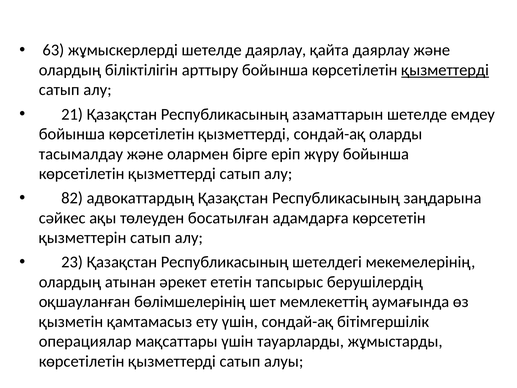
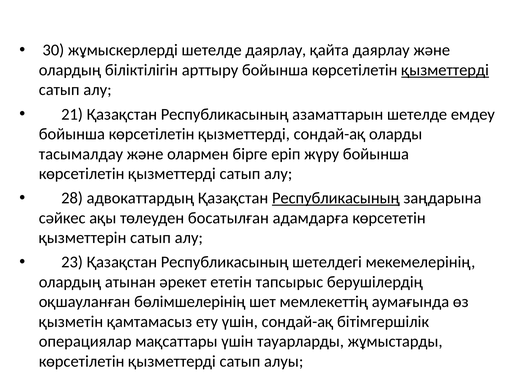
63: 63 -> 30 (53, 50)
82: 82 -> 28 (72, 198)
Республикасының underline: none -> present (336, 198)
